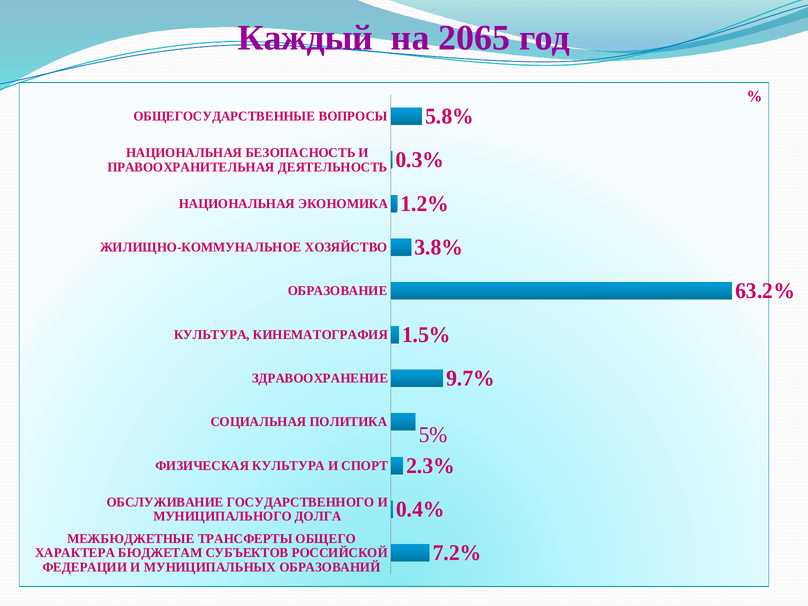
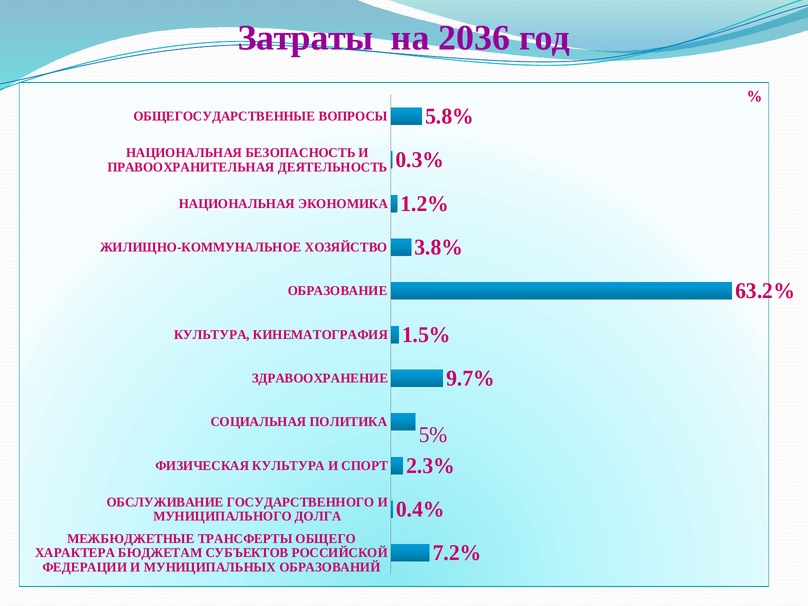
Каждый: Каждый -> Затраты (306, 38)
2065: 2065 -> 2036 (474, 38)
